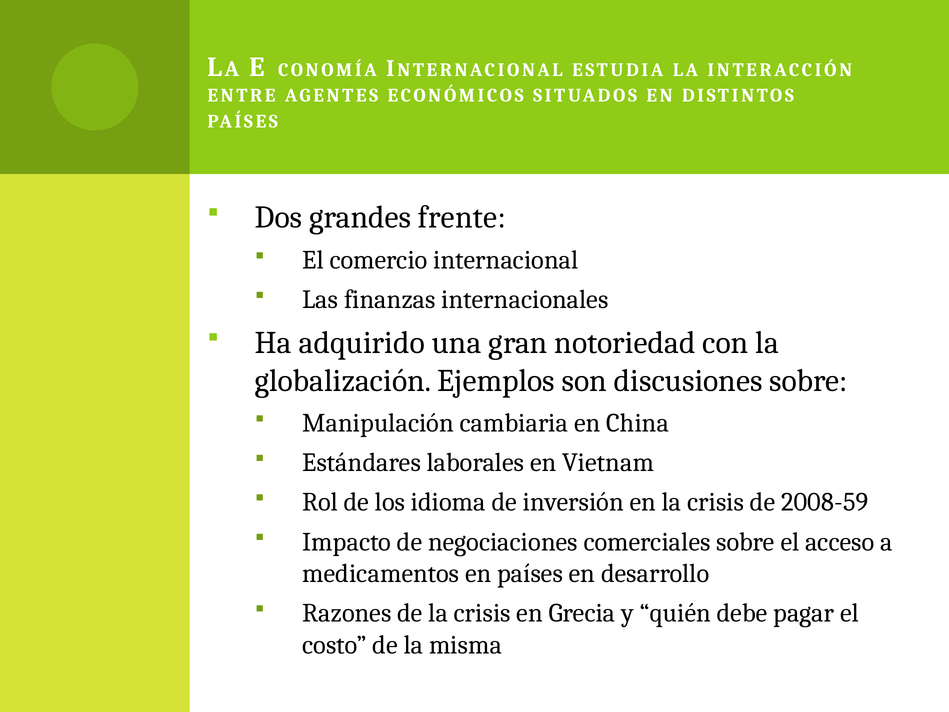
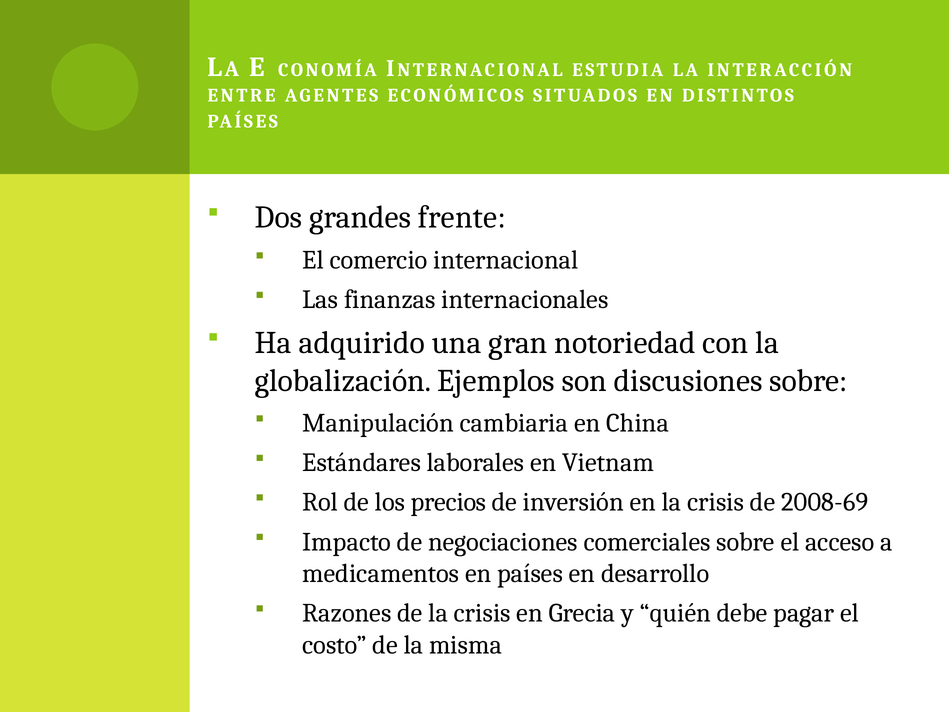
idioma: idioma -> precios (448, 502)
2008-59: 2008-59 -> 2008-69 (825, 502)
